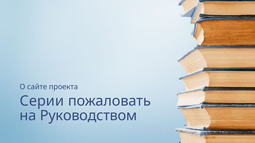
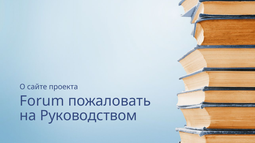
Серии: Серии -> Forum (42, 101)
